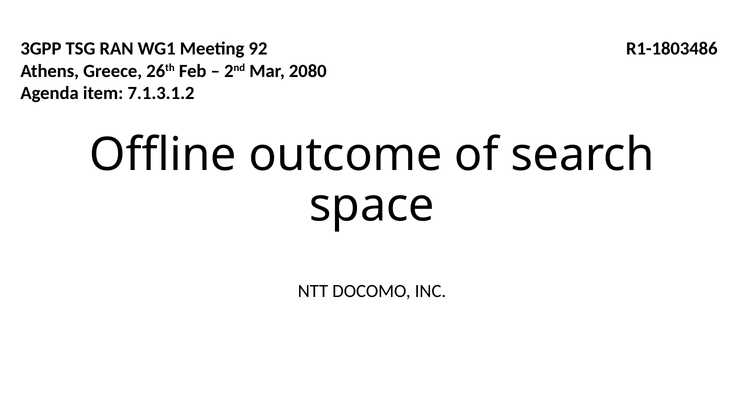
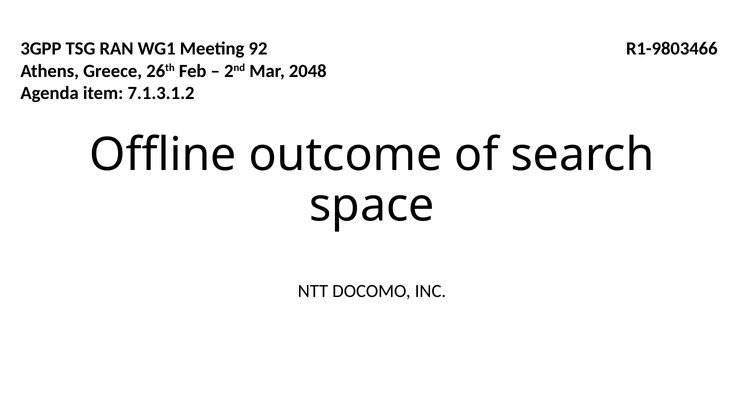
R1-1803486: R1-1803486 -> R1-9803466 (672, 49)
2080: 2080 -> 2048 (308, 71)
